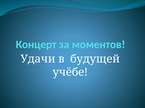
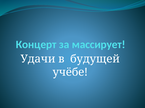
моментов: моментов -> массирует (99, 45)
